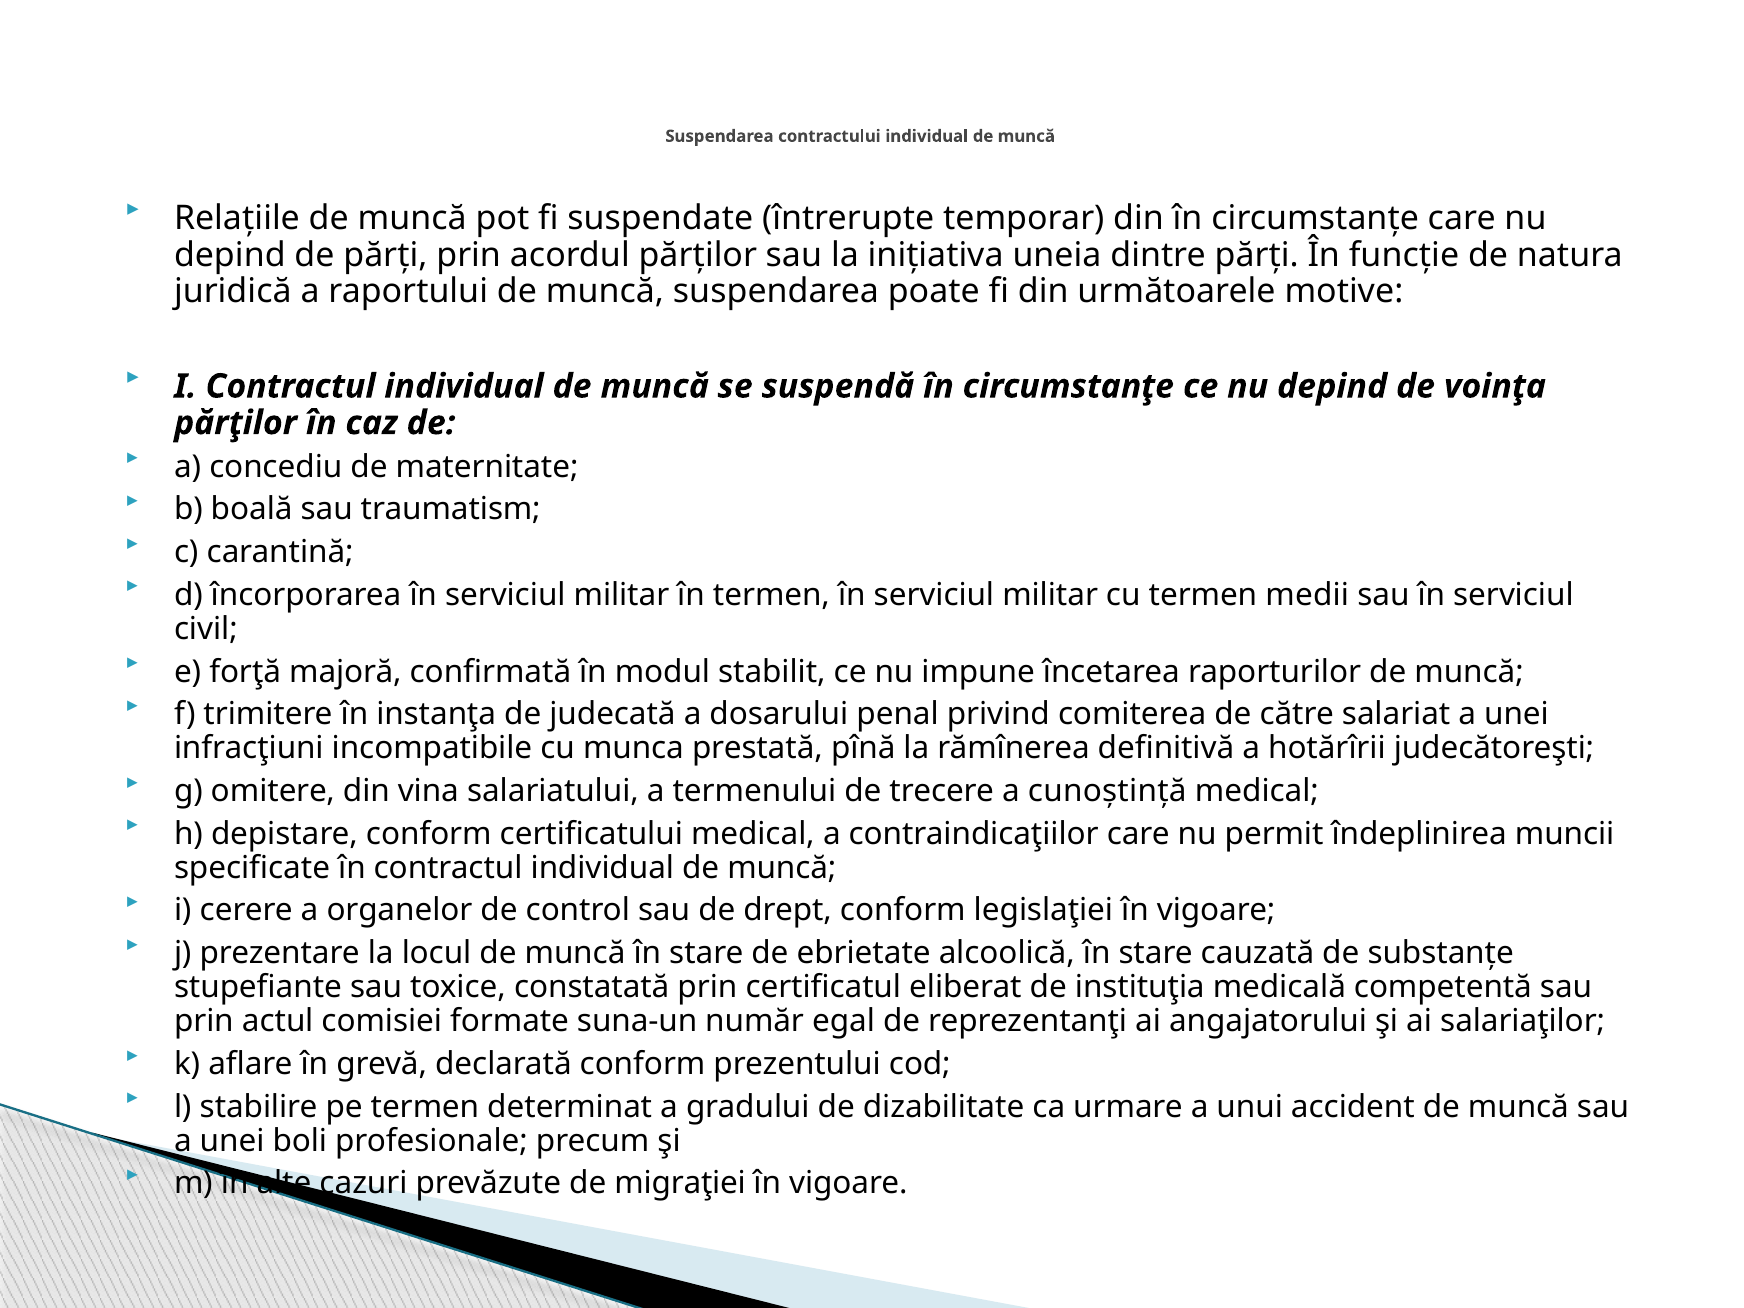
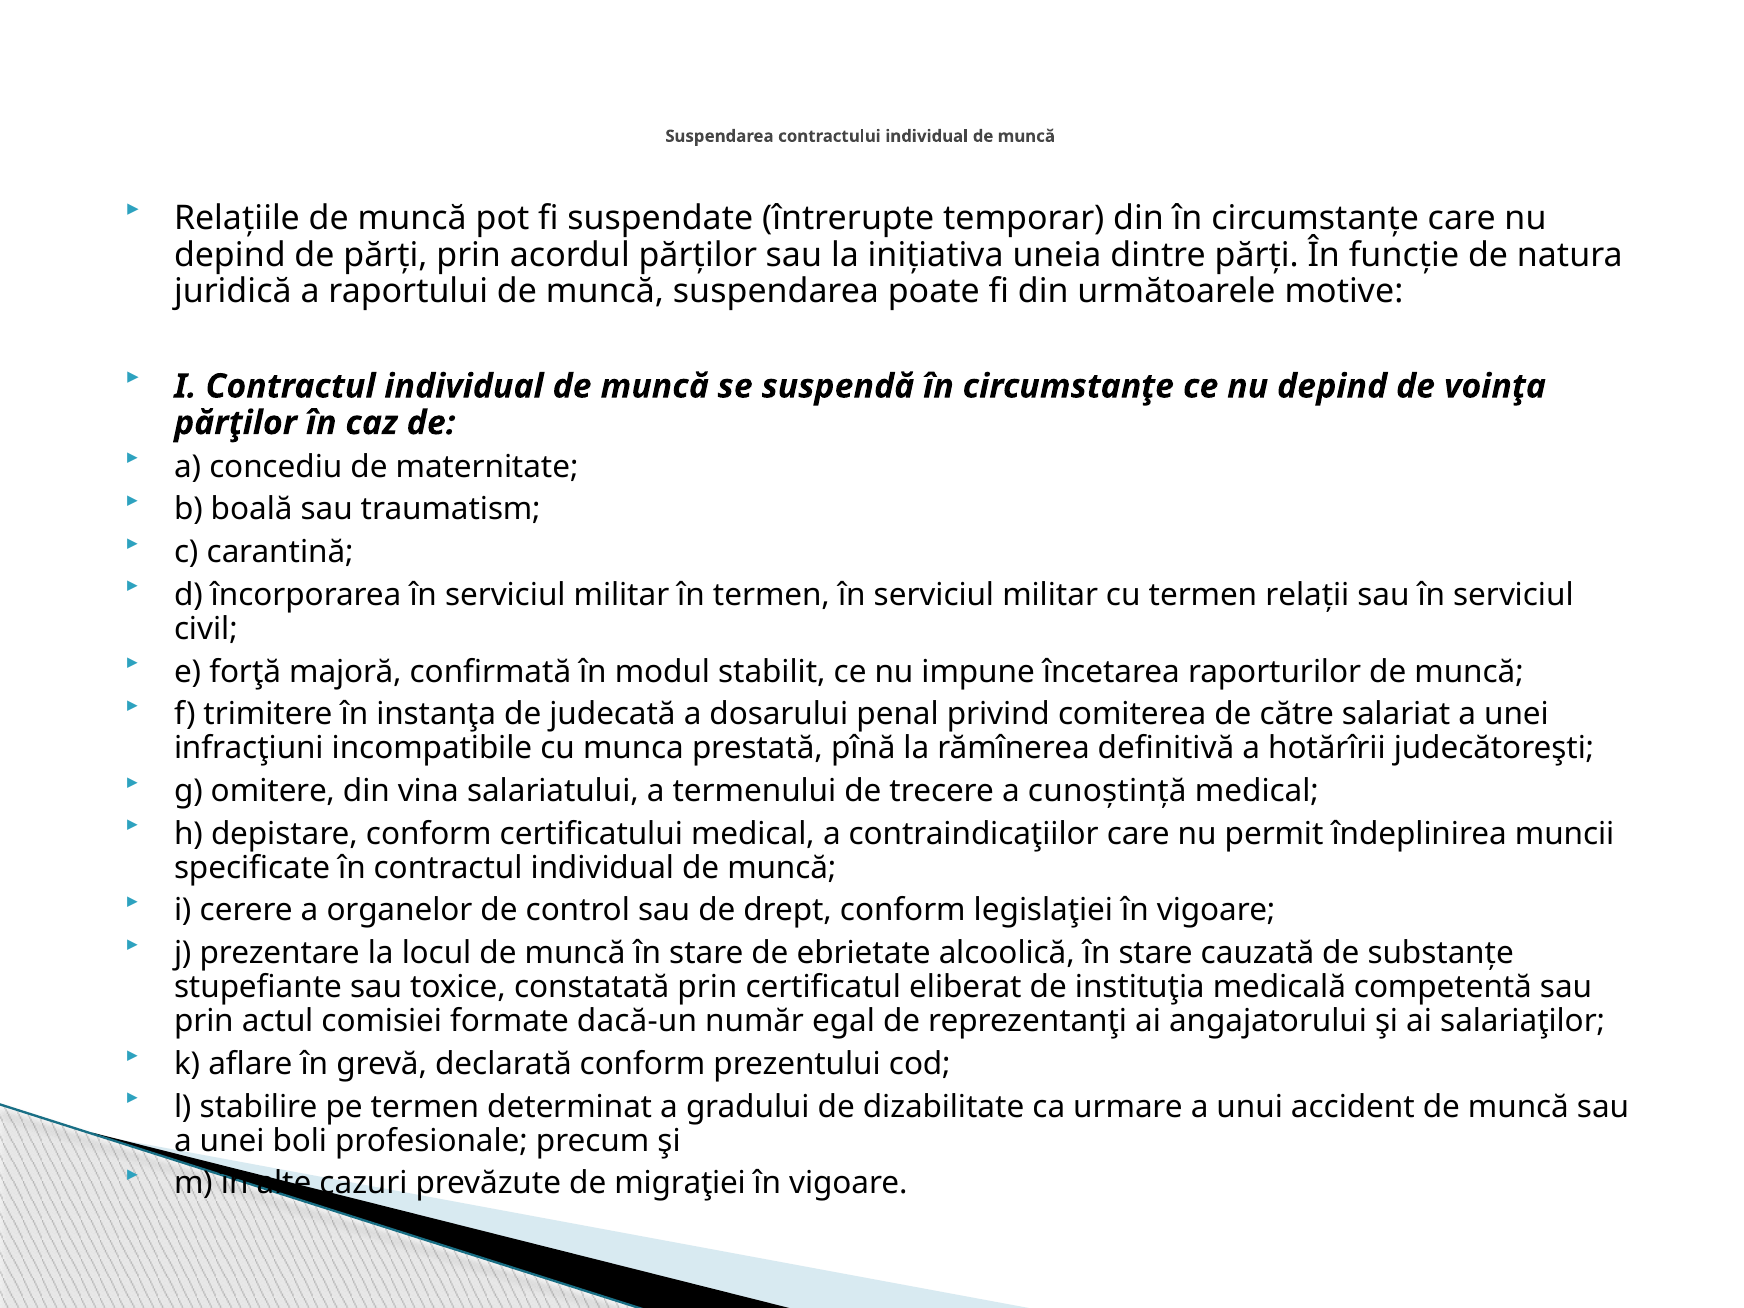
medii: medii -> relații (1307, 595)
suna-un: suna-un -> dacă-un (637, 1021)
